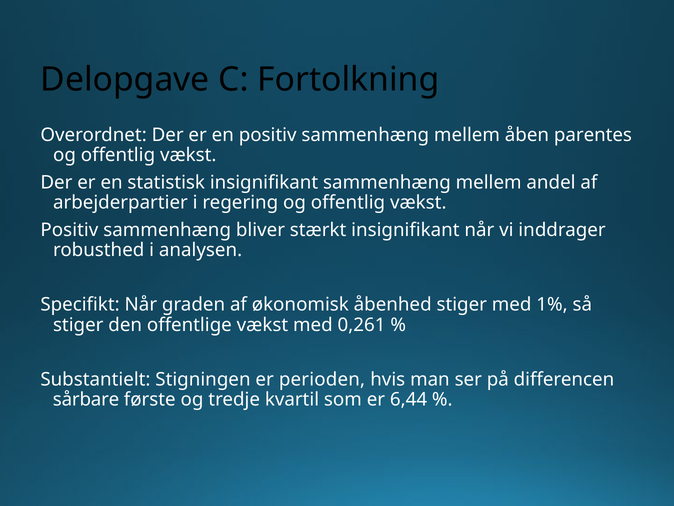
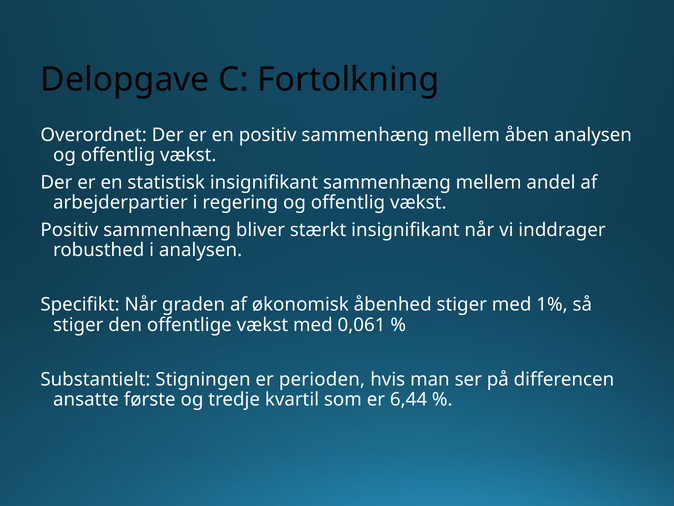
åben parentes: parentes -> analysen (593, 135)
0,261: 0,261 -> 0,061 (362, 325)
sårbare: sårbare -> ansatte (86, 399)
